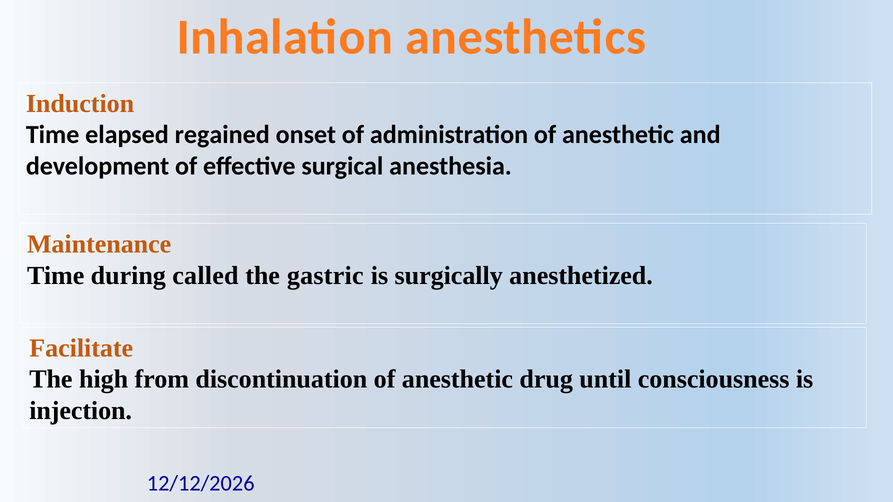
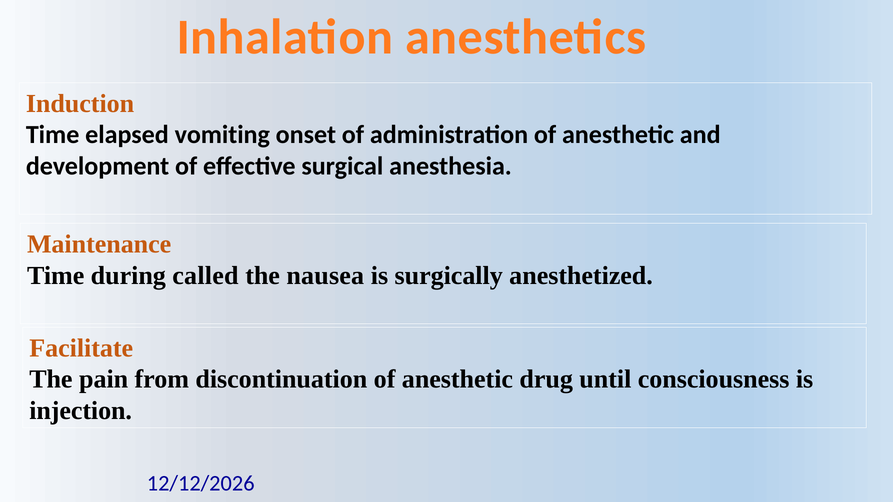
regained: regained -> vomiting (222, 135)
gastric: gastric -> nausea (325, 276)
high: high -> pain (104, 379)
